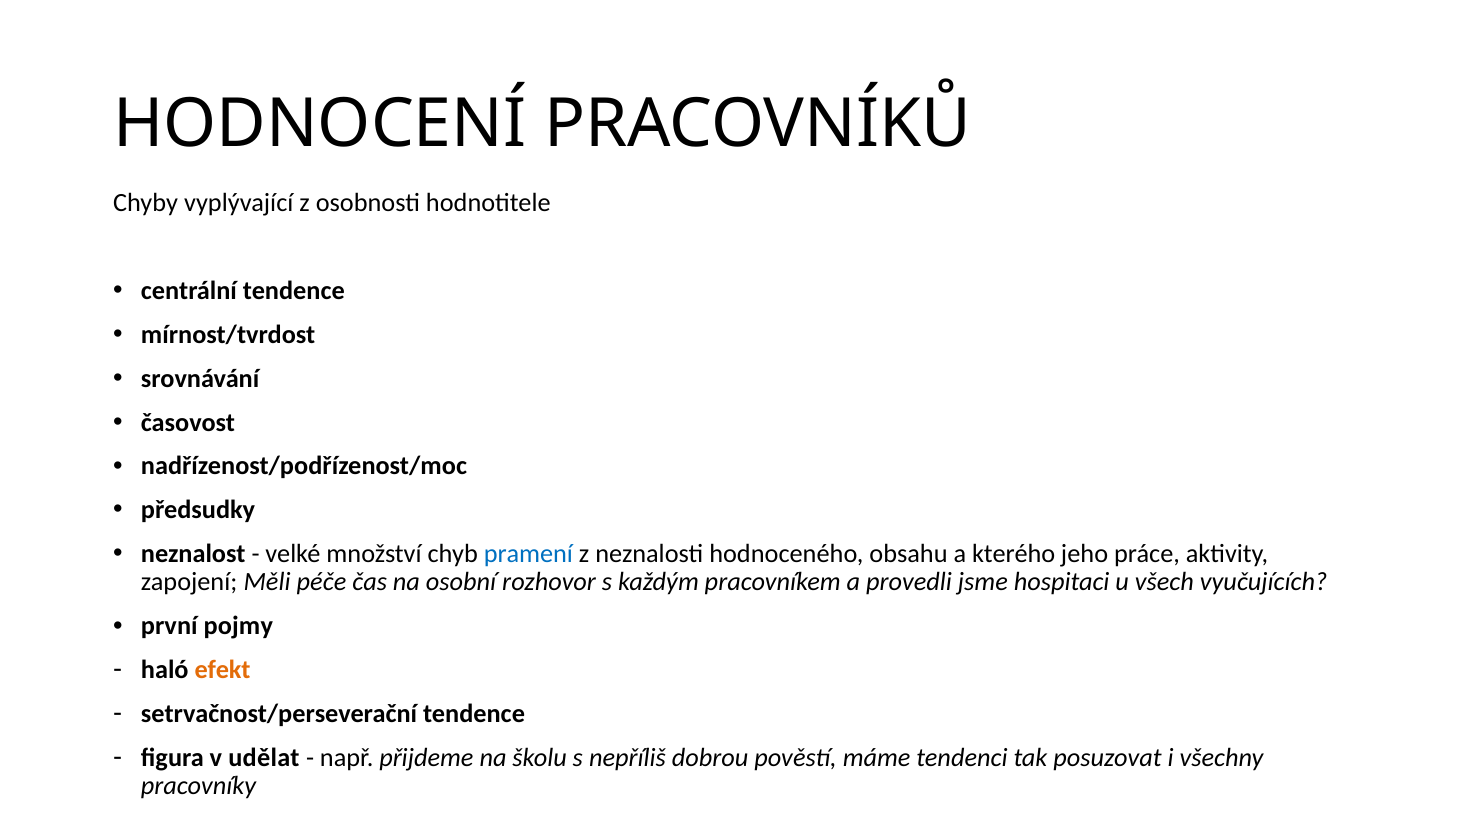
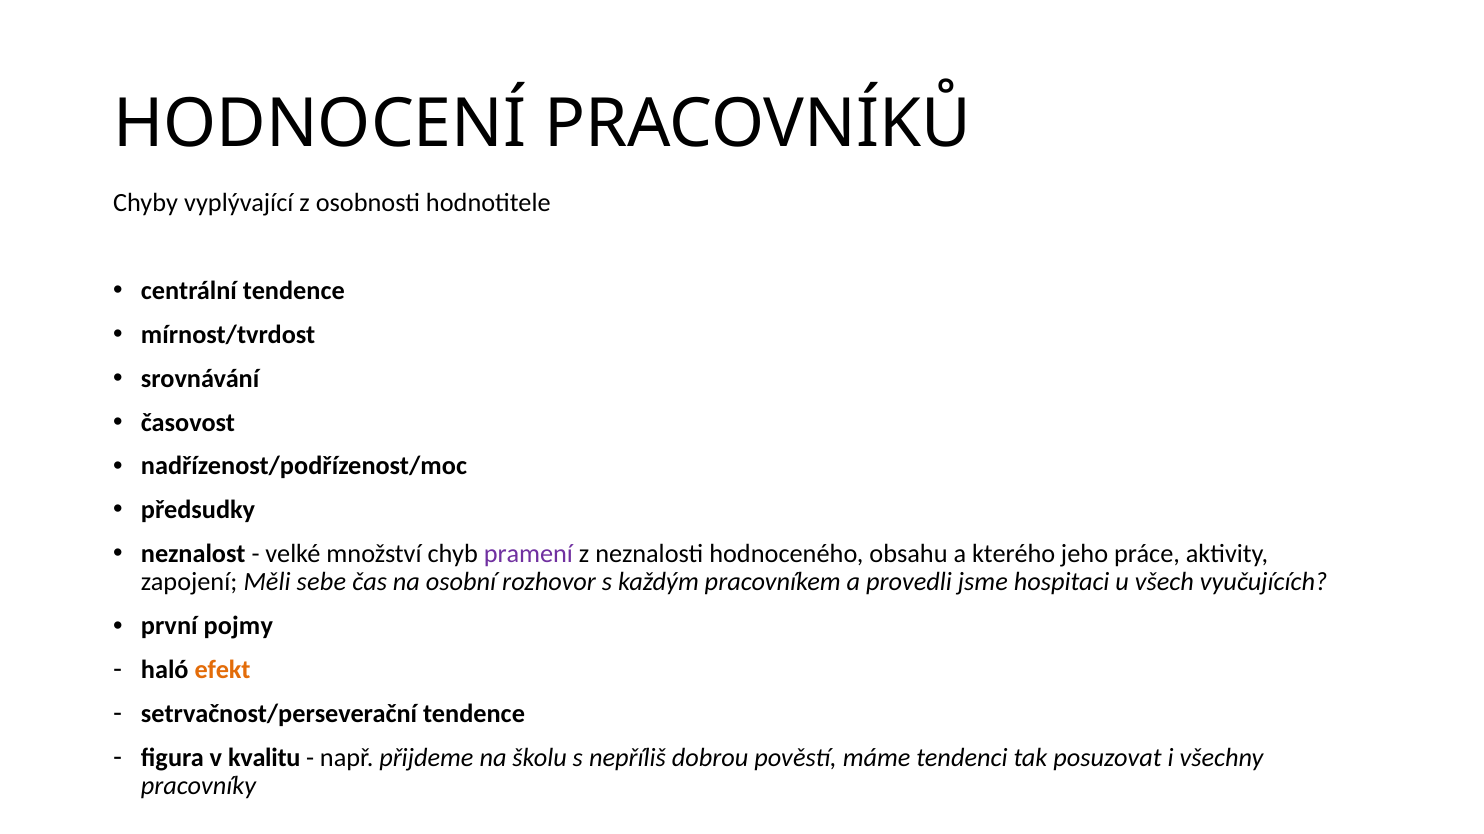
pramení colour: blue -> purple (528, 554)
péče: péče -> sebe (321, 583)
udělat: udělat -> kvalitu (264, 758)
